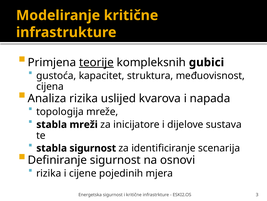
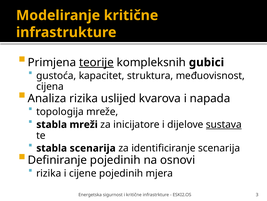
sustava underline: none -> present (224, 124)
stabla sigurnost: sigurnost -> scenarija (93, 148)
Definiranje sigurnost: sigurnost -> pojedinih (115, 160)
